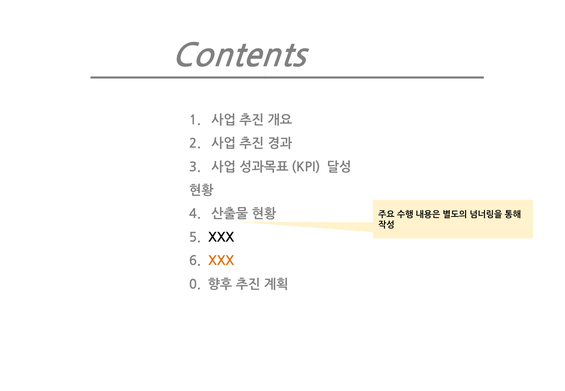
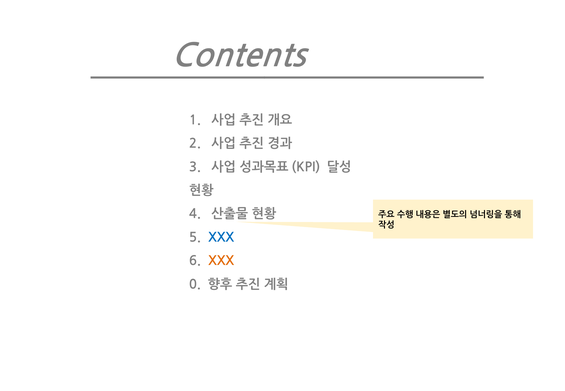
XXX colour: black -> blue (221, 238)
